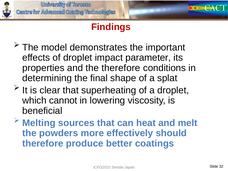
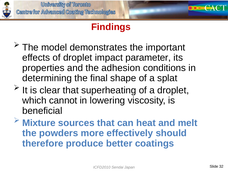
the therefore: therefore -> adhesion (121, 68)
Melting: Melting -> Mixture (39, 123)
